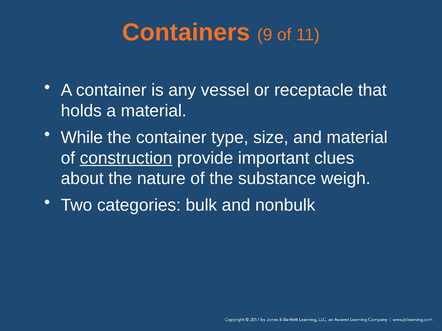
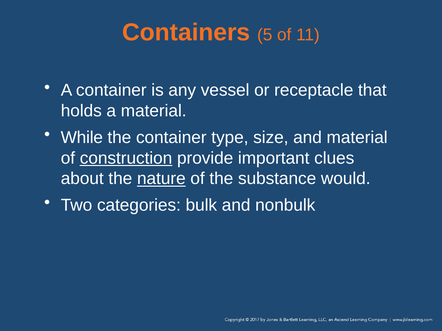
9: 9 -> 5 (265, 35)
nature underline: none -> present (161, 179)
weigh: weigh -> would (346, 179)
